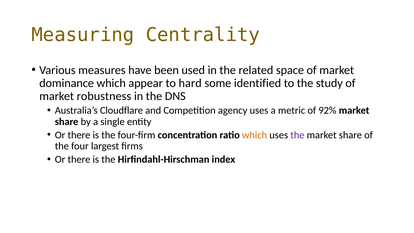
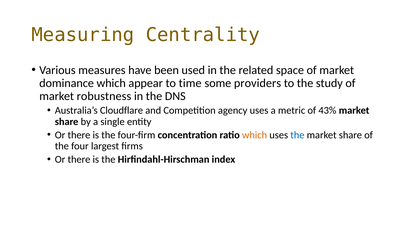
hard: hard -> time (190, 83)
identified: identified -> providers (258, 83)
92%: 92% -> 43% (327, 110)
the colour: purple -> blue (297, 135)
